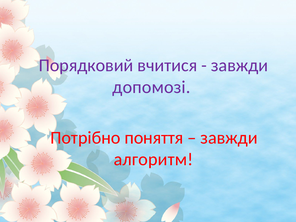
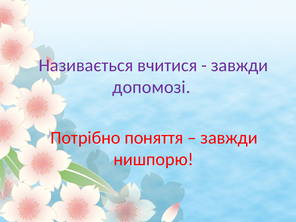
Порядковий: Порядковий -> Називається (86, 65)
алгоритм: алгоритм -> нишпорю (153, 159)
